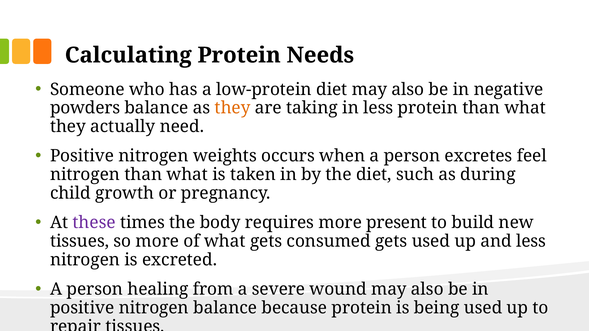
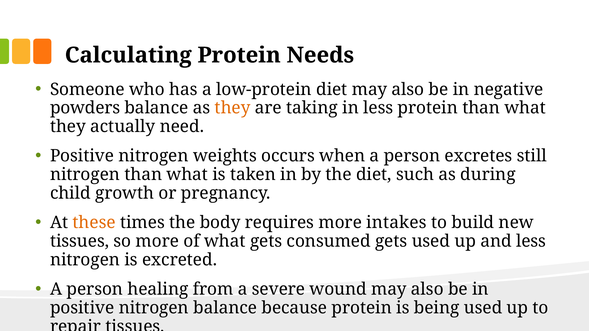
feel: feel -> still (532, 156)
these colour: purple -> orange (94, 223)
present: present -> intakes (396, 223)
